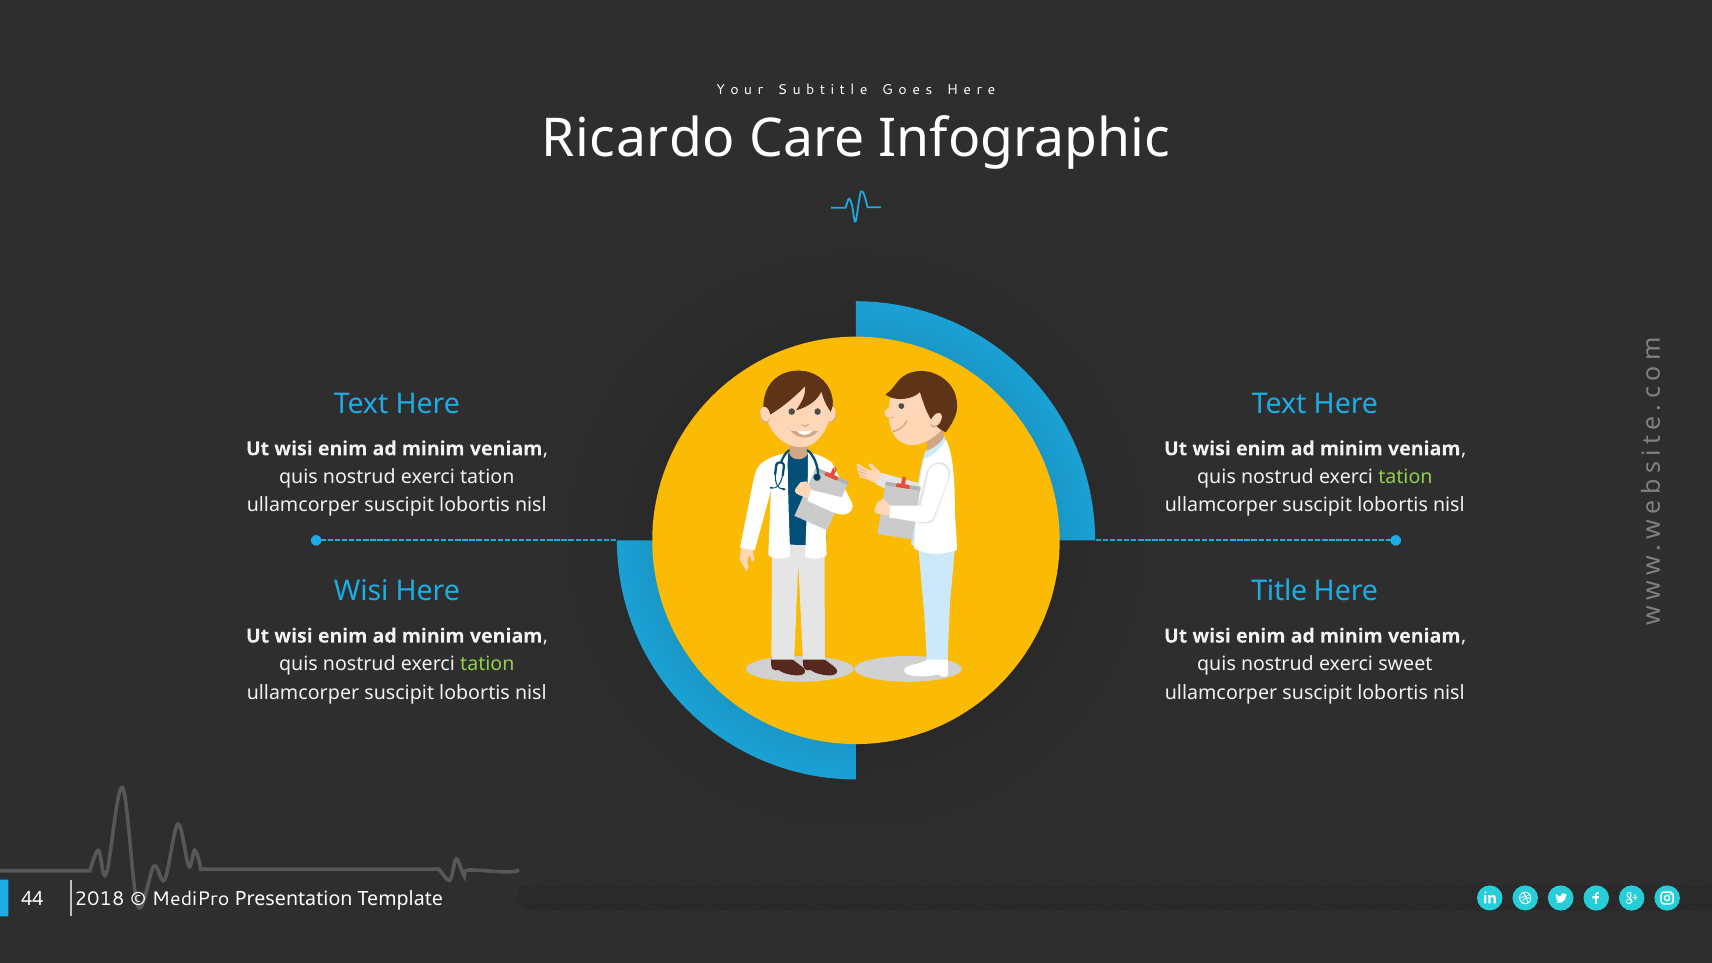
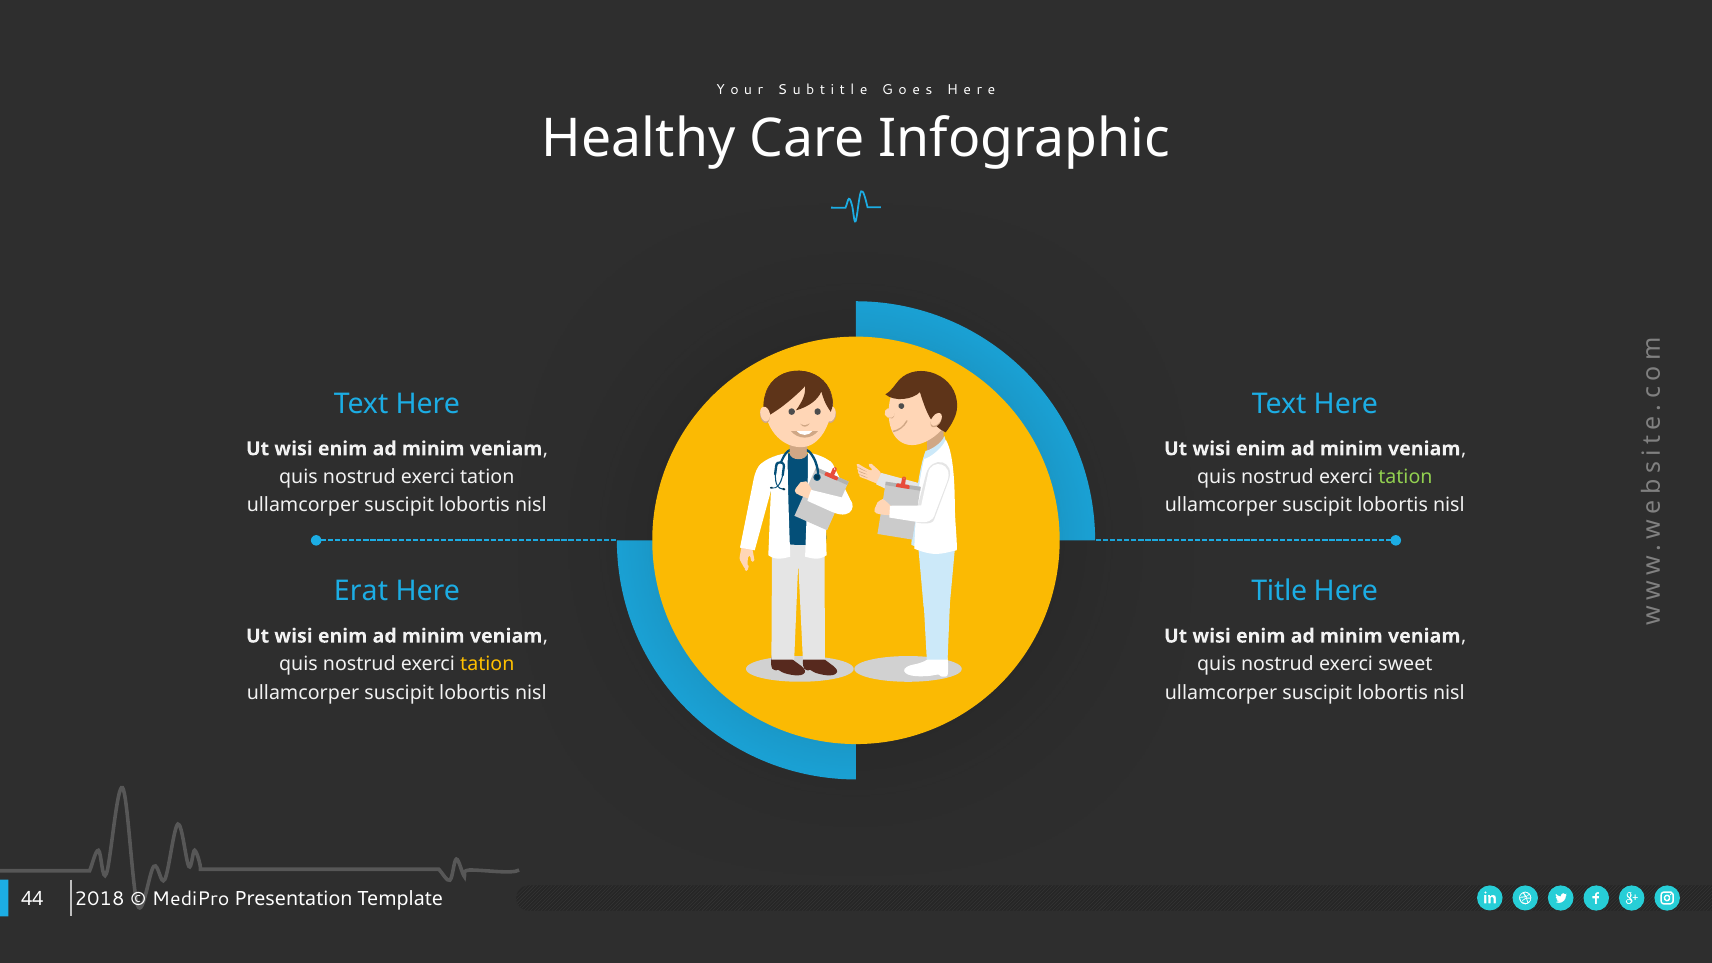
Ricardo: Ricardo -> Healthy (639, 139)
Wisi: Wisi -> Erat (361, 591)
tation colour: light green -> yellow (487, 664)
